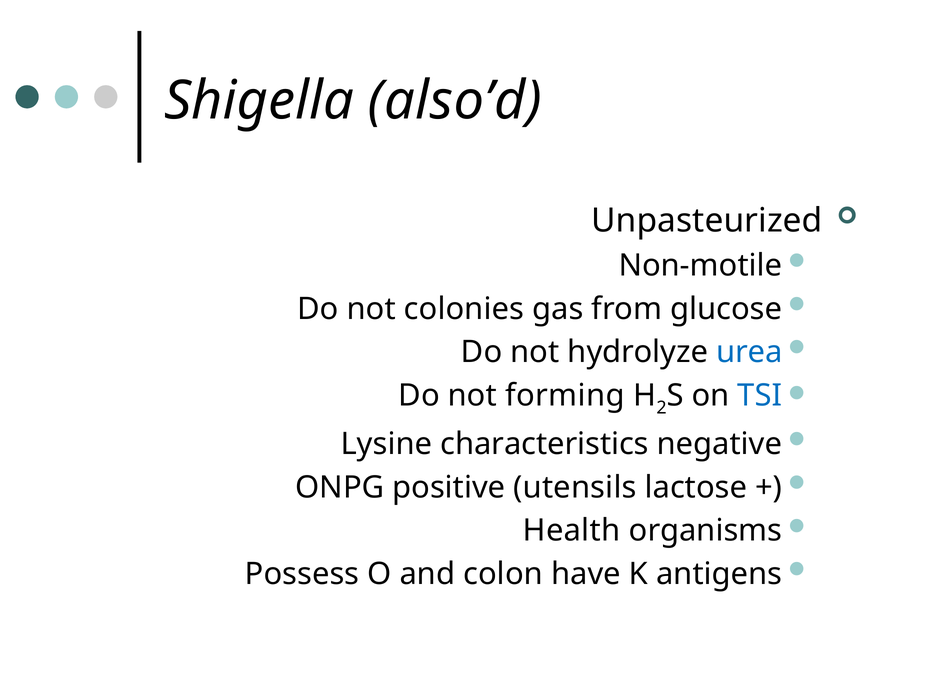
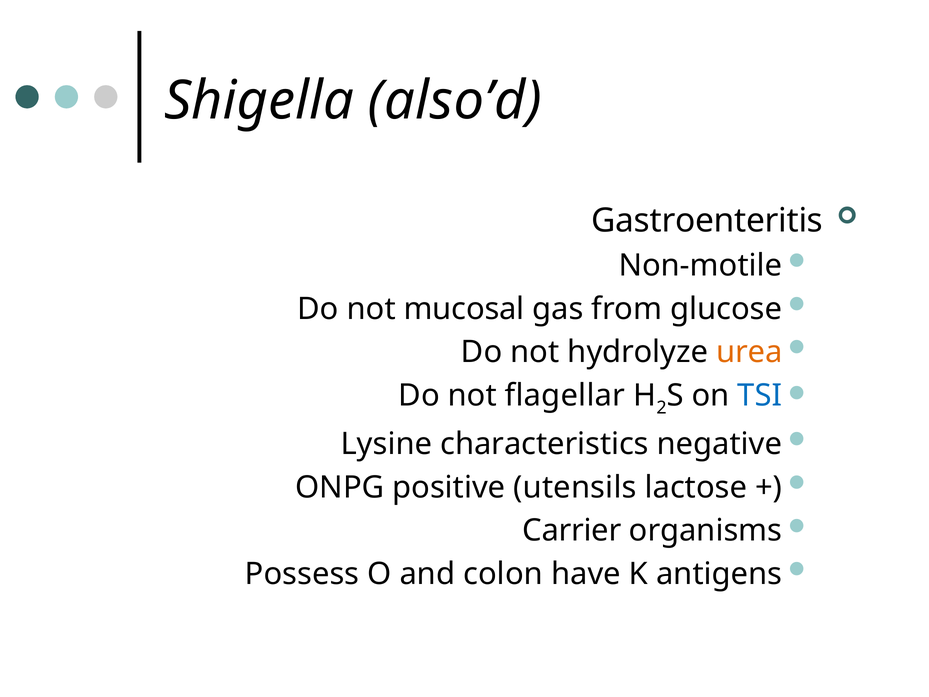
Unpasteurized: Unpasteurized -> Gastroenteritis (707, 221)
colonies: colonies -> mucosal (464, 309)
urea colour: blue -> orange (749, 352)
forming: forming -> flagellar (565, 395)
Health: Health -> Carrier (572, 531)
